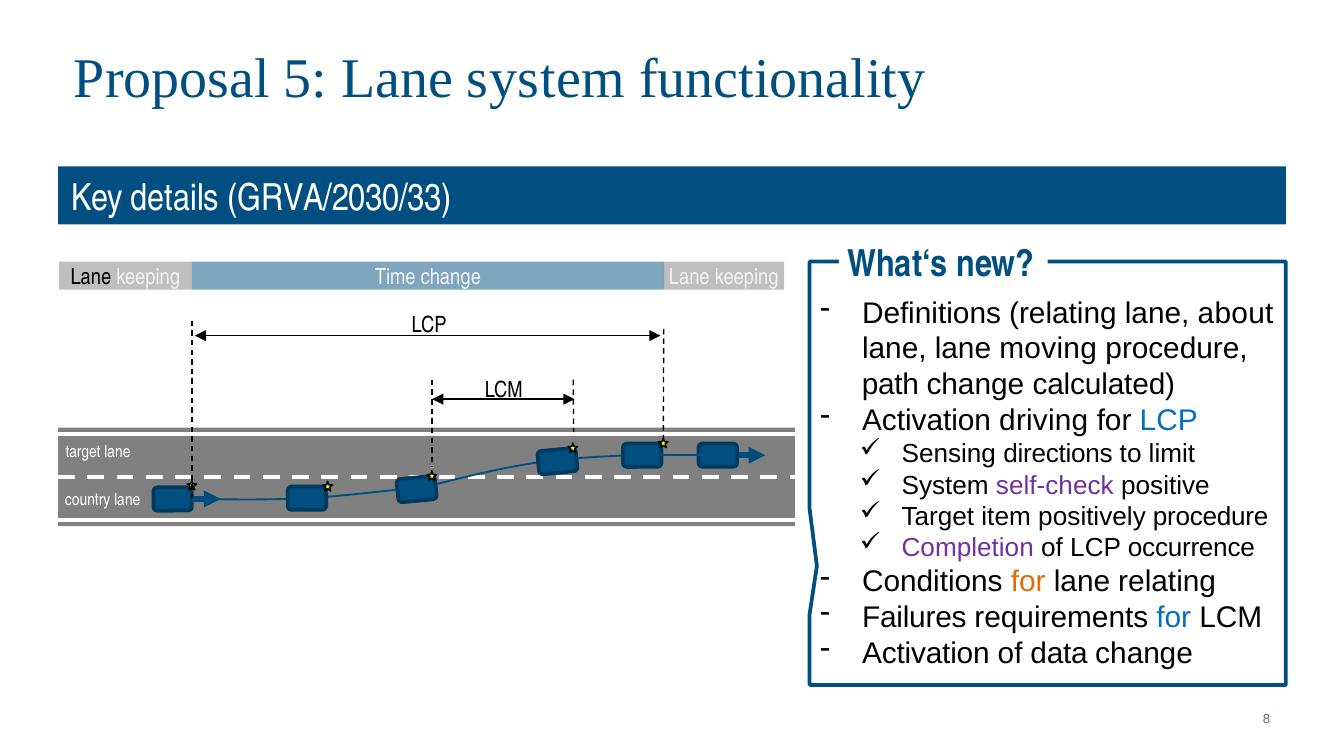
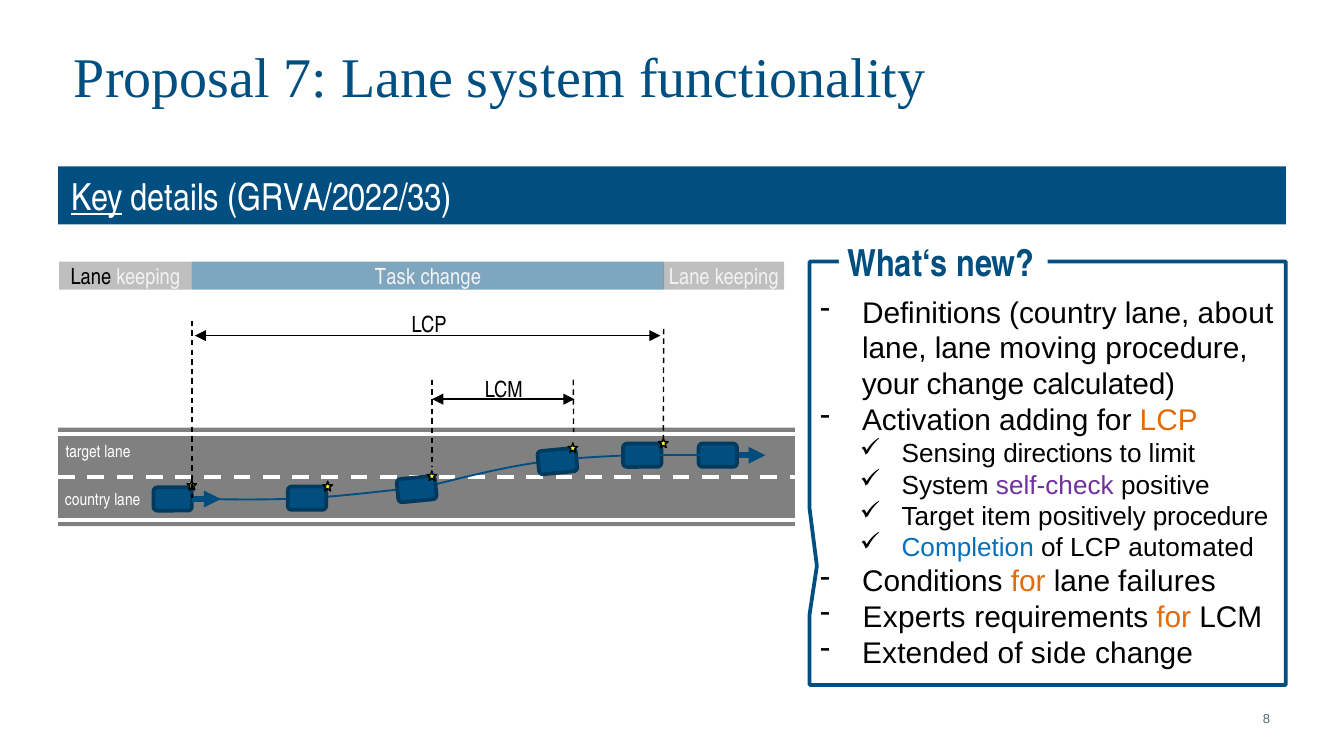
5: 5 -> 7 (306, 79)
Key underline: none -> present (97, 198)
GRVA/2030/33: GRVA/2030/33 -> GRVA/2022/33 (340, 198)
Time: Time -> Task (395, 277)
Definitions relating: relating -> country (1063, 313)
path: path -> your (890, 385)
driving: driving -> adding (1044, 421)
LCP colour: blue -> orange (1169, 421)
Completion colour: purple -> blue (968, 548)
occurrence: occurrence -> automated (1191, 548)
lane relating: relating -> failures (1167, 582)
Failures: Failures -> Experts (914, 618)
for colour: blue -> orange (1174, 618)
Activation: Activation -> Extended (926, 654)
data: data -> side (1059, 654)
